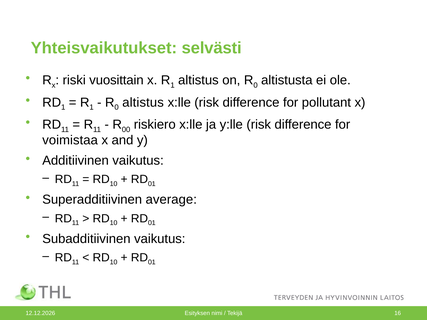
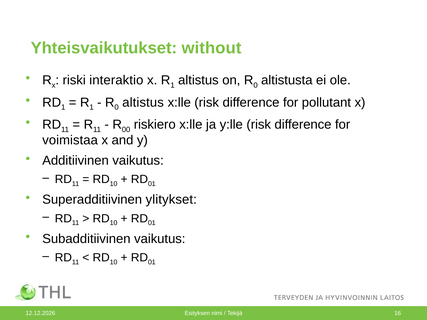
selvästi: selvästi -> without (212, 48)
vuosittain: vuosittain -> interaktio (116, 80)
average: average -> ylitykset (171, 200)
